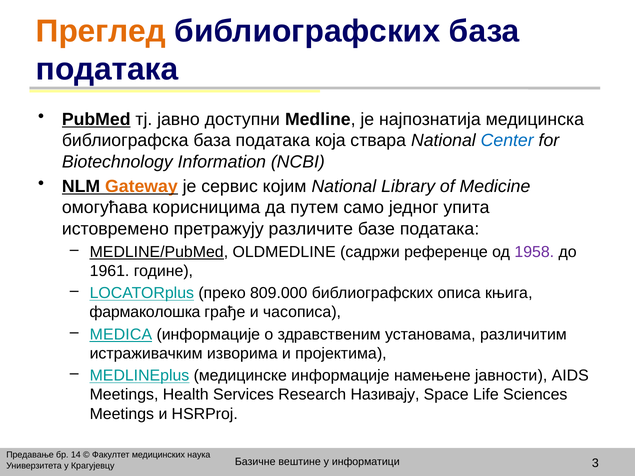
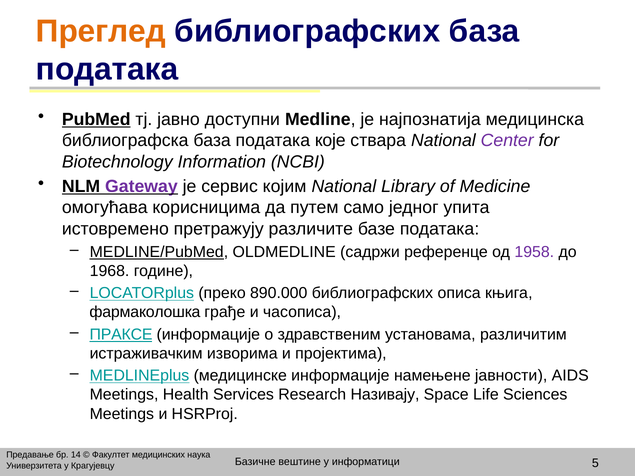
која: која -> које (330, 141)
Center colour: blue -> purple (507, 141)
Gateway colour: orange -> purple (141, 187)
1961: 1961 -> 1968 (110, 271)
809.000: 809.000 -> 890.000 (279, 293)
MEDICA: MEDICA -> ПРАКСЕ (121, 335)
3: 3 -> 5 (595, 463)
